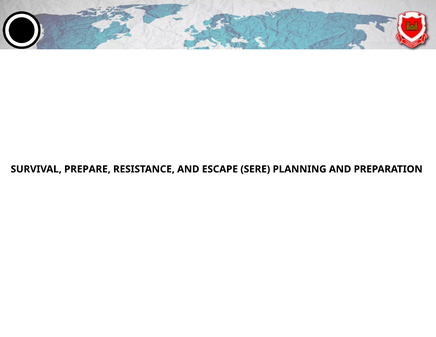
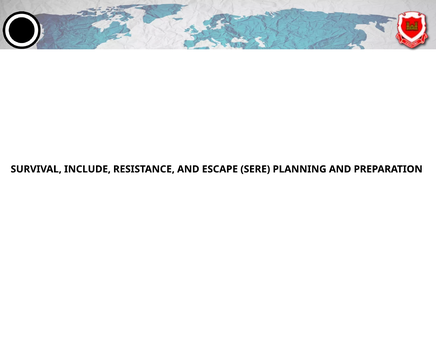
PREPARE: PREPARE -> INCLUDE (87, 169)
